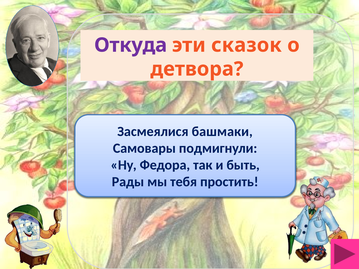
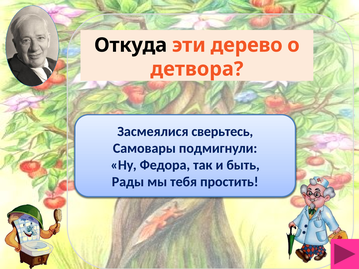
Откуда colour: purple -> black (131, 45)
сказок: сказок -> дерево (247, 45)
башмаки: башмаки -> сверьтесь (222, 132)
